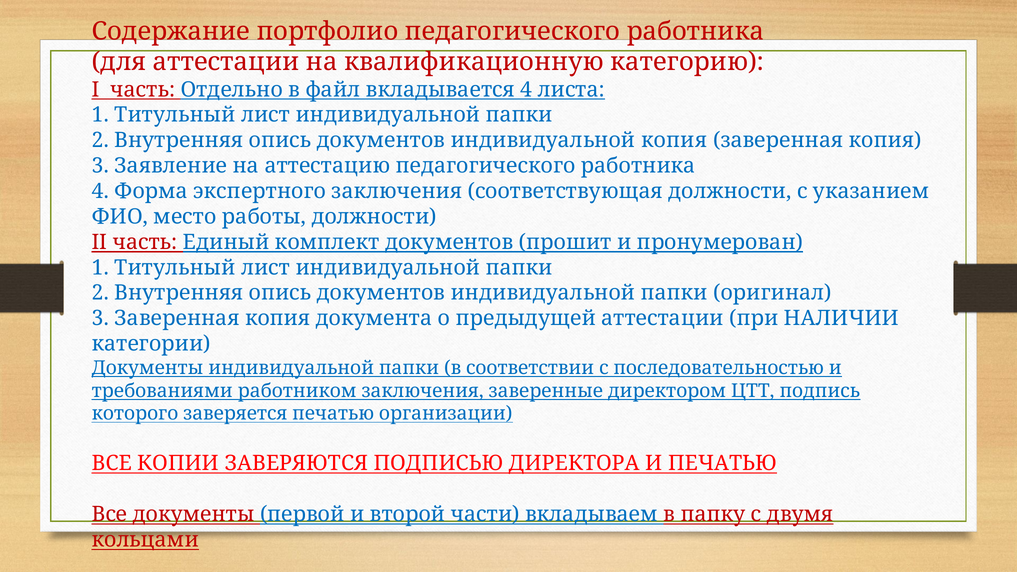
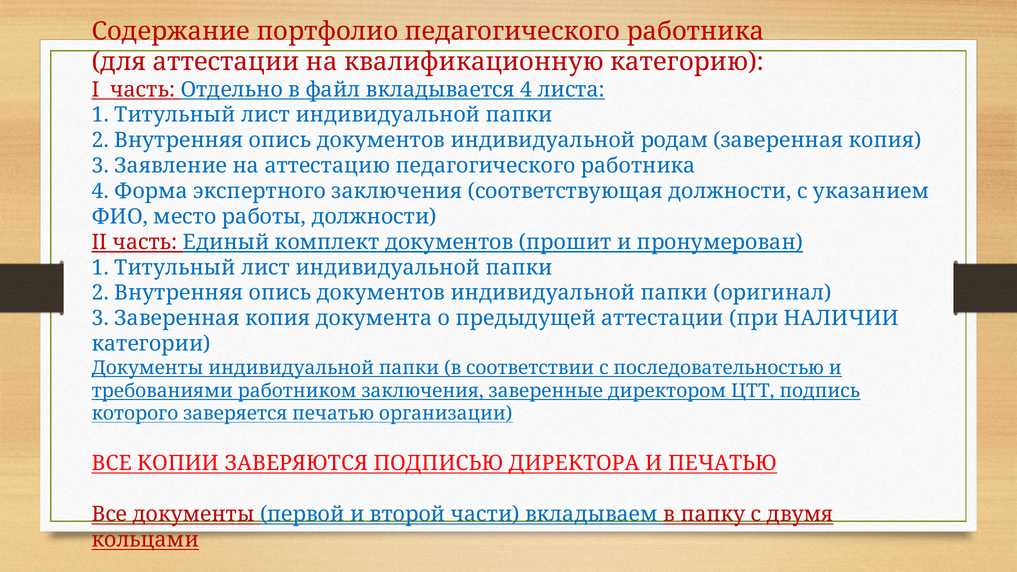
индивидуальной копия: копия -> родам (674, 140)
